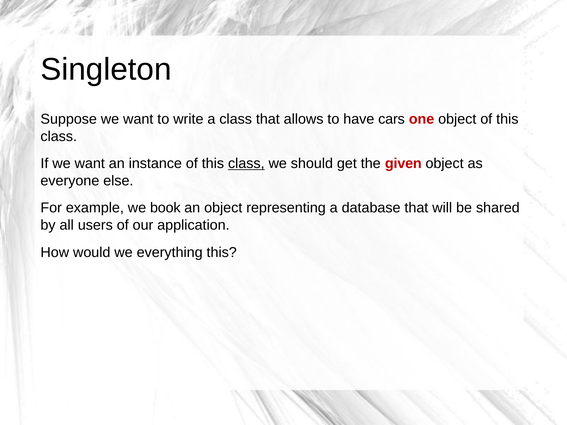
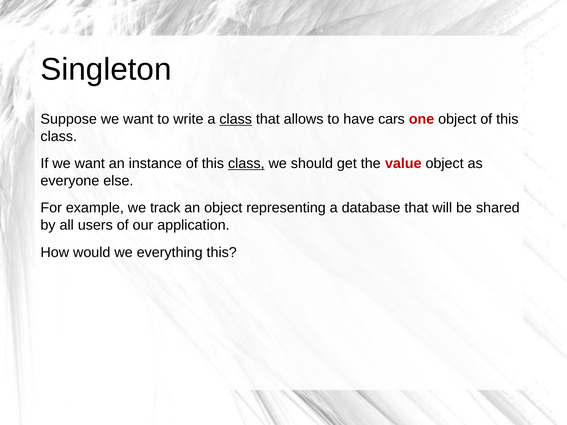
class underline: none -> present (236, 119)
given: given -> value (403, 164)
book: book -> track (165, 208)
